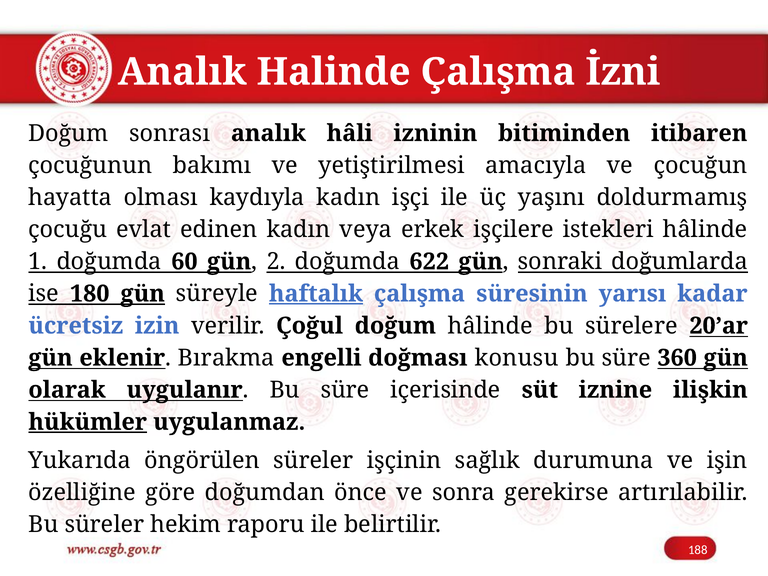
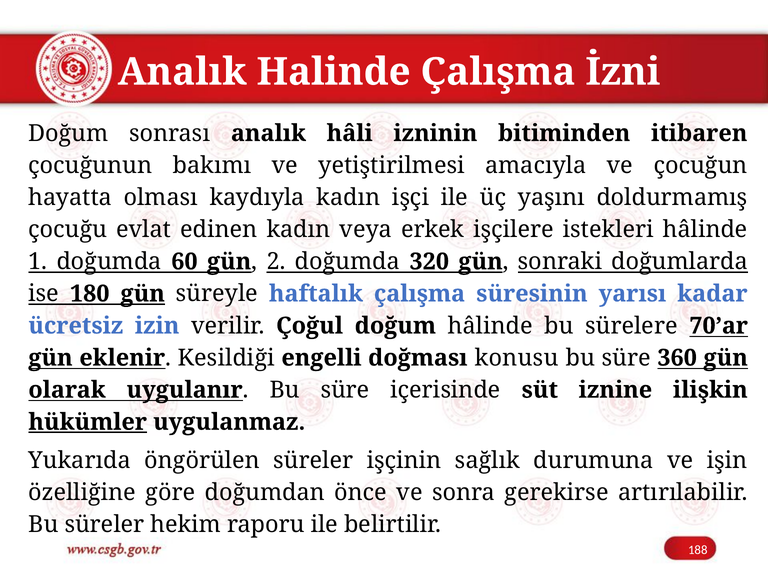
622: 622 -> 320 (429, 262)
haftalık underline: present -> none (316, 294)
20’ar: 20’ar -> 70’ar (719, 326)
Bırakma: Bırakma -> Kesildiği (226, 358)
